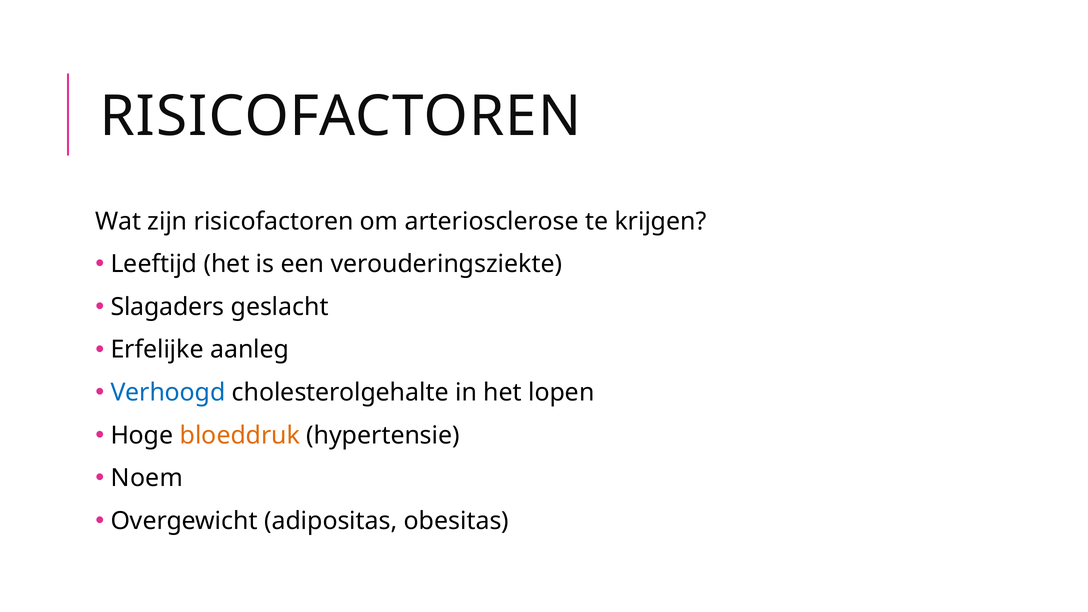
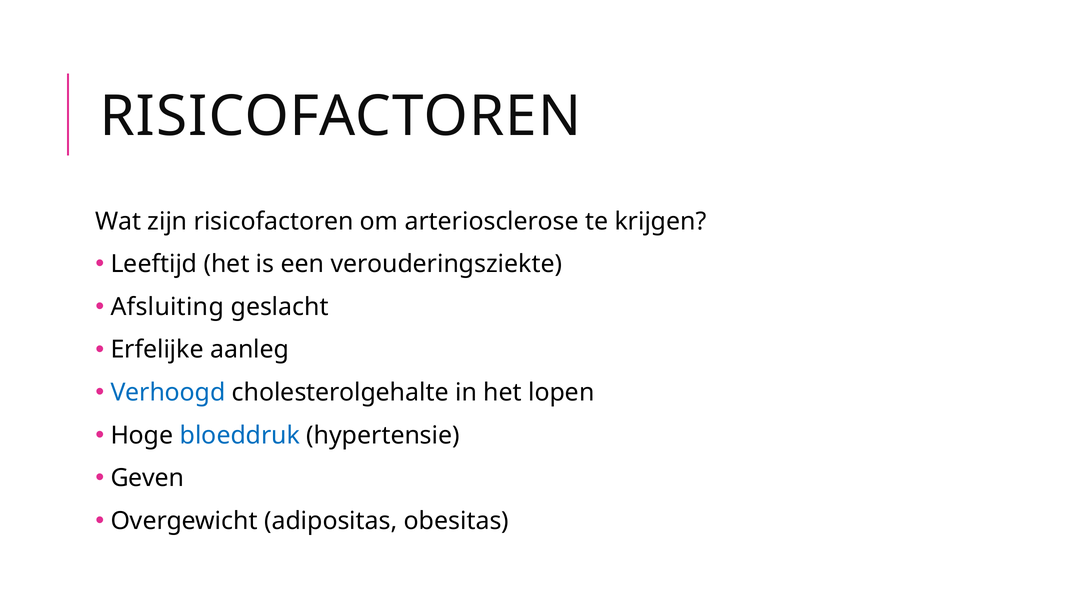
Slagaders: Slagaders -> Afsluiting (167, 307)
bloeddruk colour: orange -> blue (240, 435)
Noem: Noem -> Geven (147, 478)
